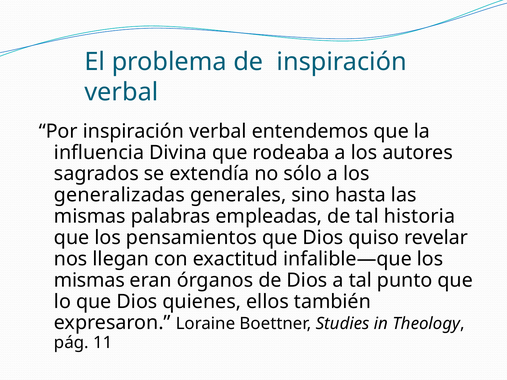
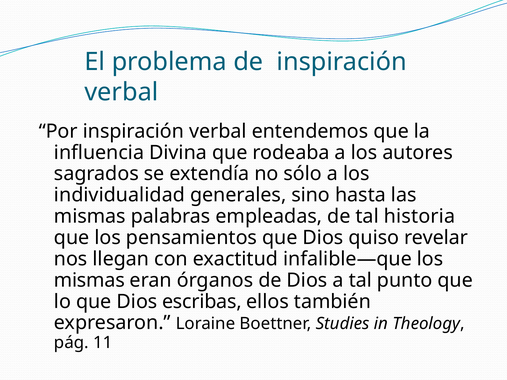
generalizadas: generalizadas -> individualidad (119, 195)
quienes: quienes -> escribas (202, 302)
